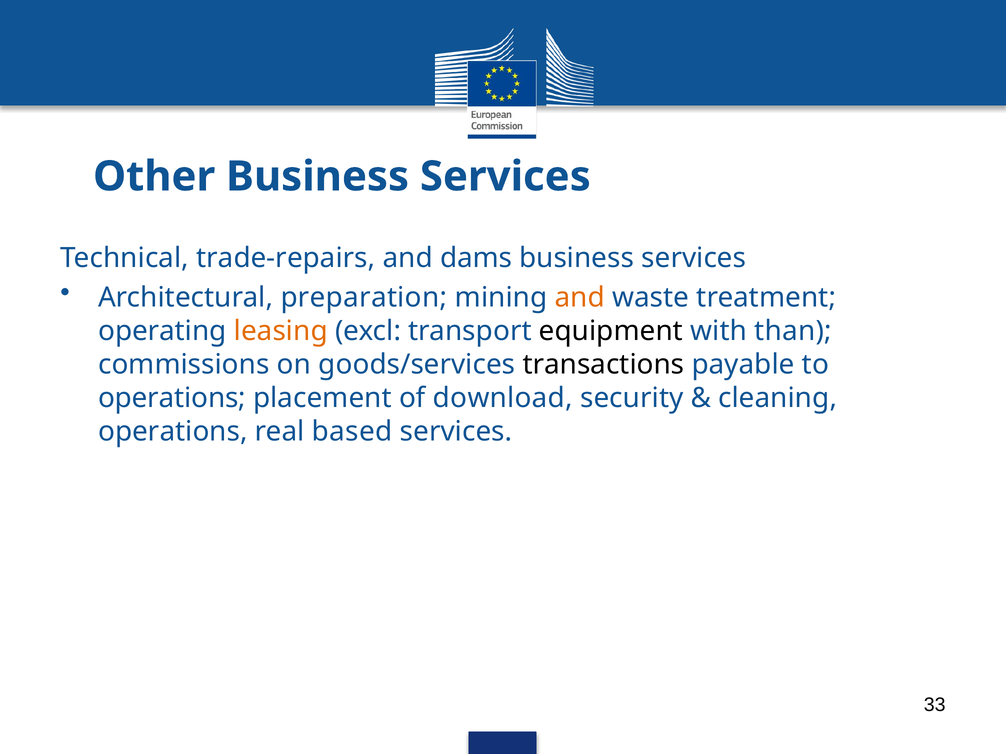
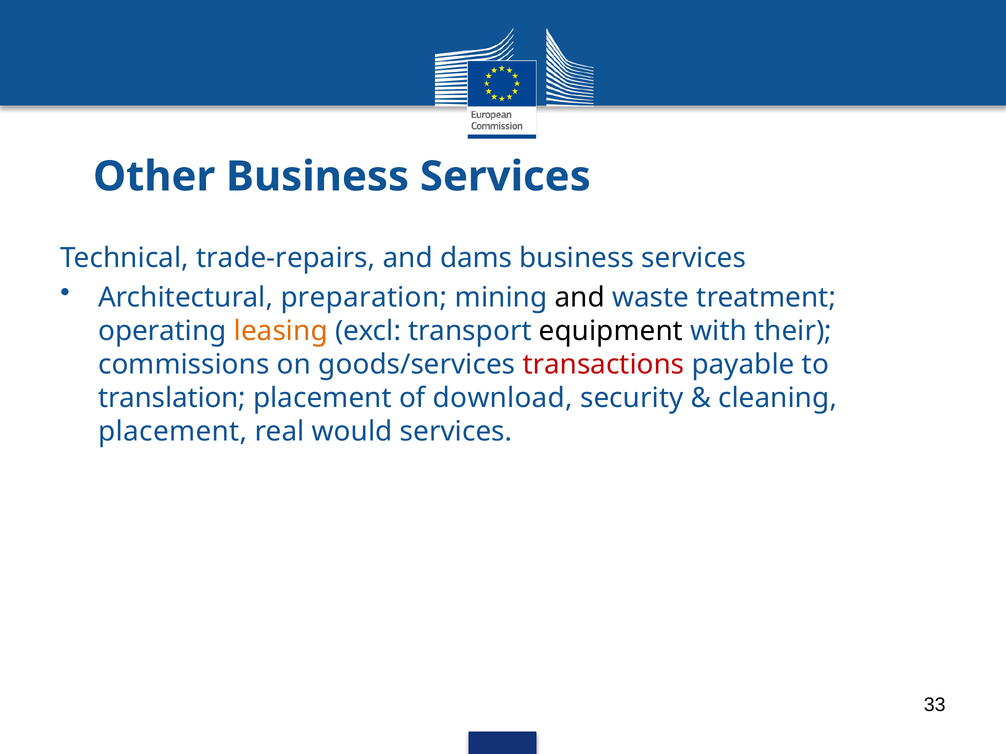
and colour: orange -> black (580, 297)
than: than -> their (793, 331)
transactions colour: black -> red (603, 365)
operations: operations -> translation (172, 398)
operations: operations -> placement (173, 432)
based: based -> would (352, 432)
